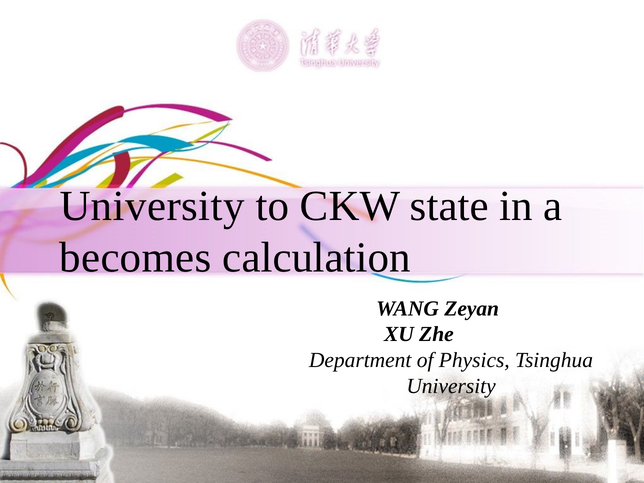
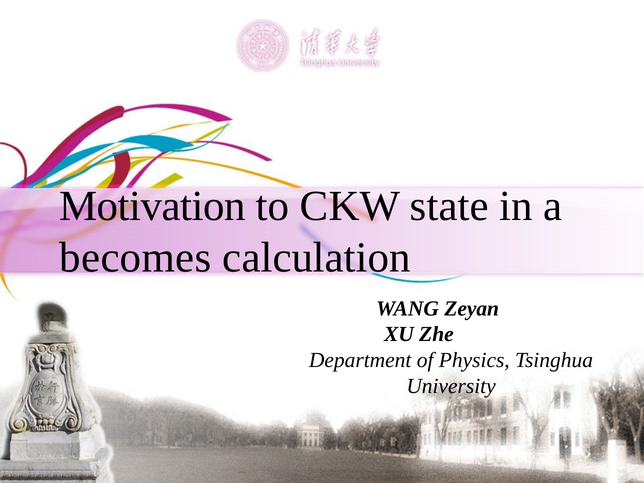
University: University -> Motivation (152, 206)
